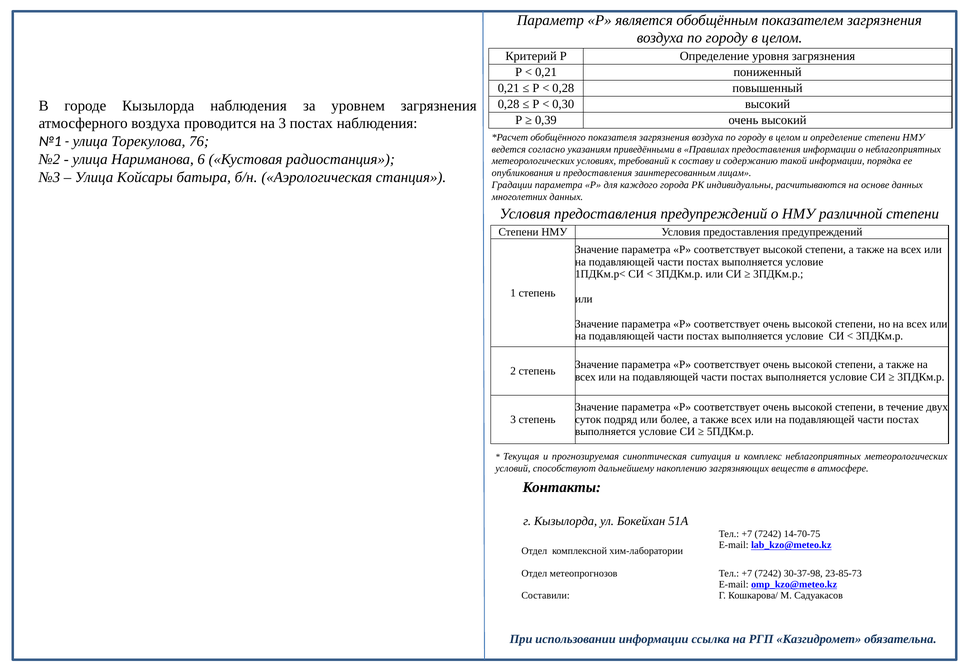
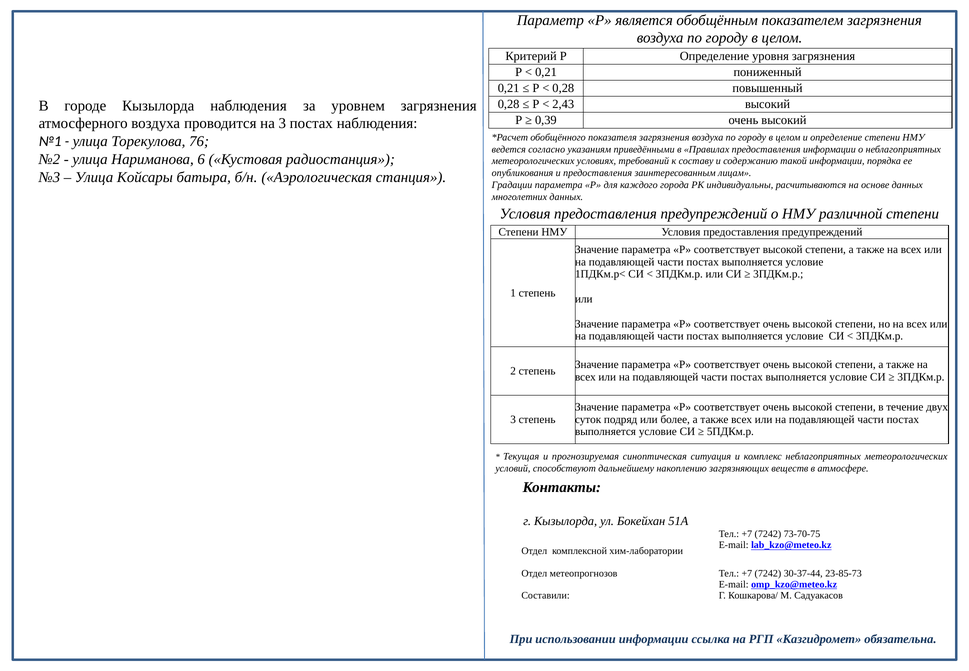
0,30: 0,30 -> 2,43 (563, 104)
14-70-75: 14-70-75 -> 73-70-75 (802, 534)
30-37-98: 30-37-98 -> 30-37-44 (803, 573)
